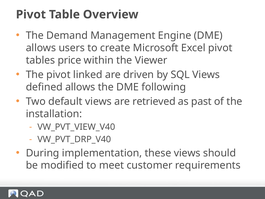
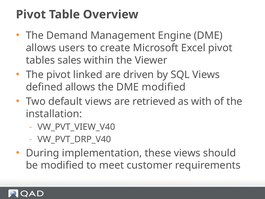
price: price -> sales (69, 60)
DME following: following -> modified (164, 87)
past: past -> with (201, 101)
